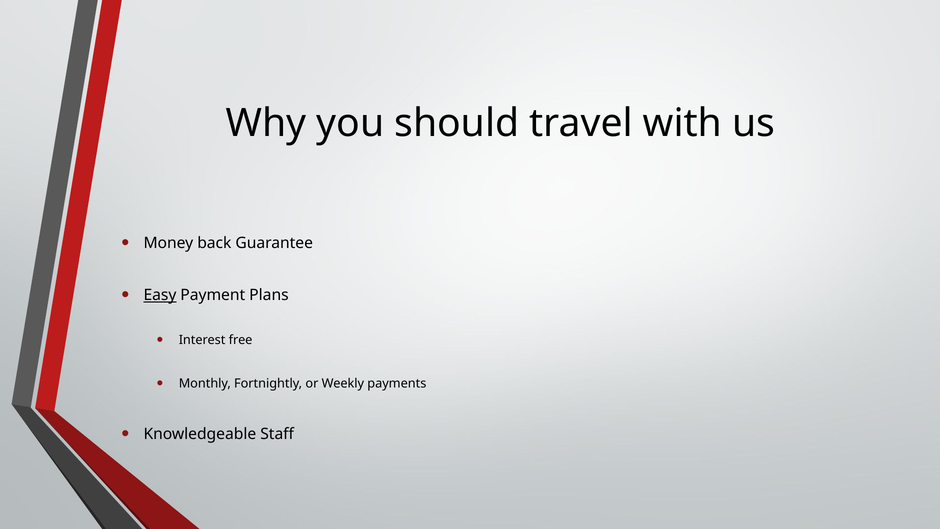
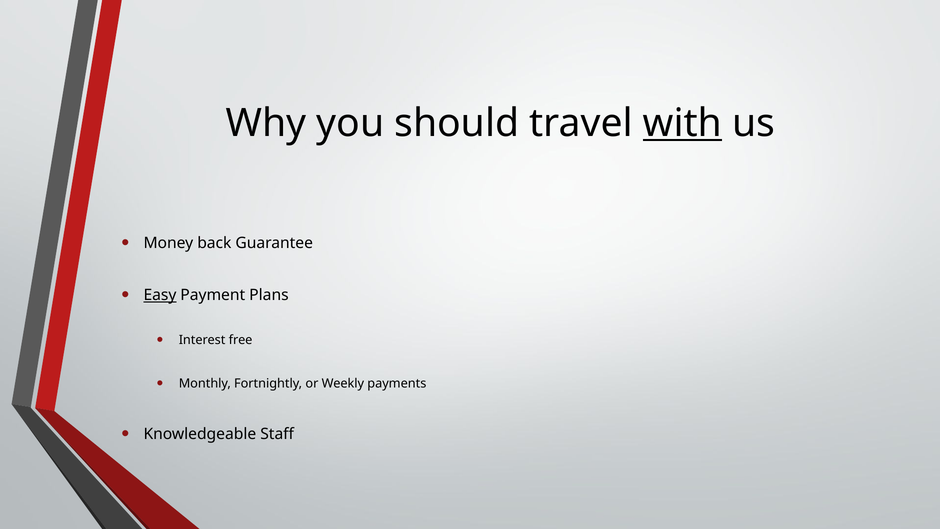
with underline: none -> present (683, 123)
